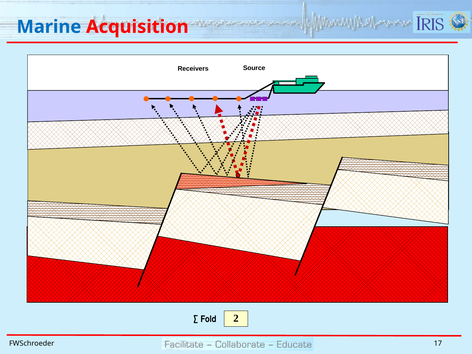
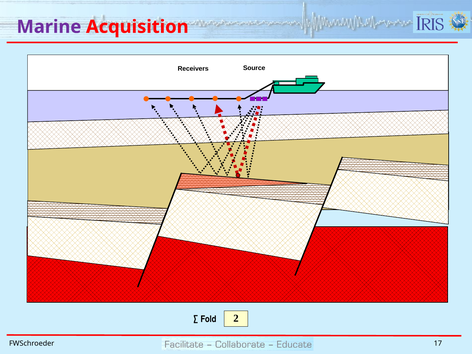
Marine colour: blue -> purple (49, 27)
